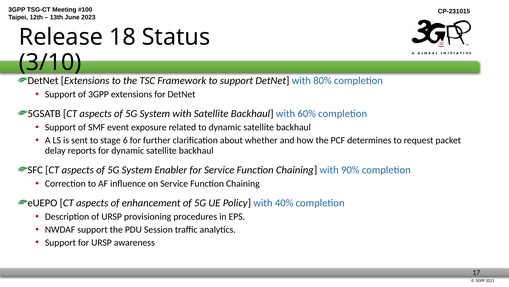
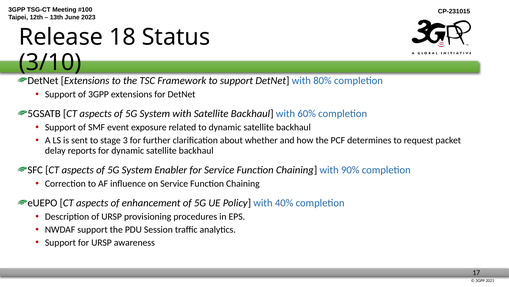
6: 6 -> 3 (125, 140)
